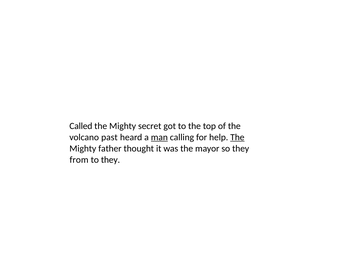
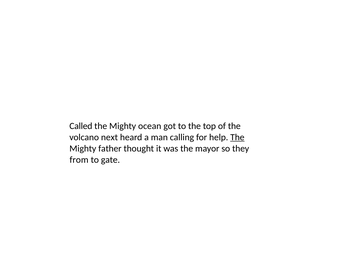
secret: secret -> ocean (150, 126)
past: past -> next (109, 137)
man underline: present -> none (159, 137)
to they: they -> gate (110, 160)
